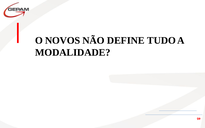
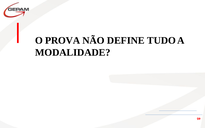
NOVOS: NOVOS -> PROVA (63, 41)
